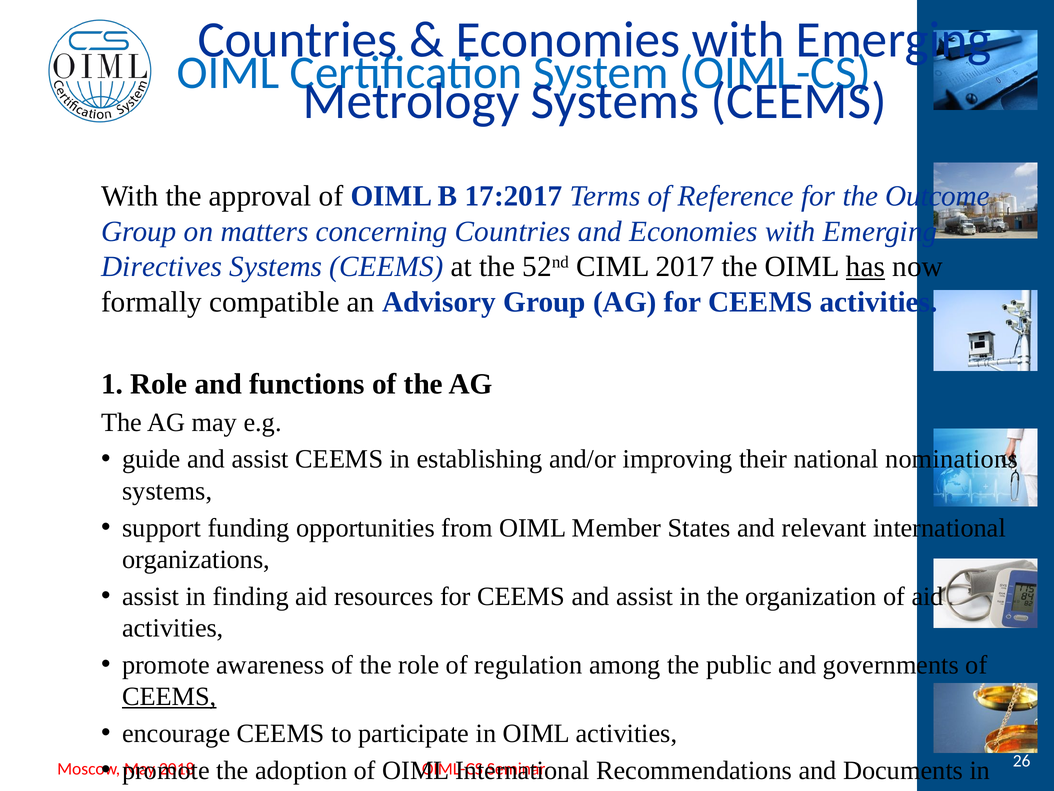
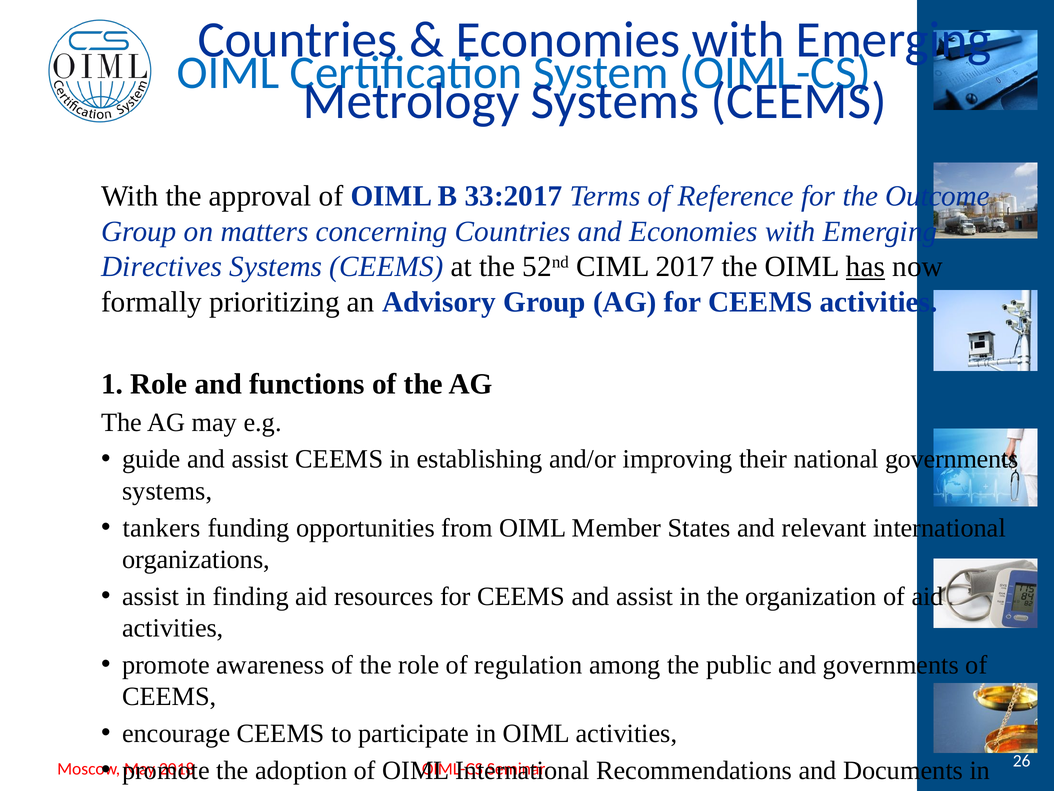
17:2017: 17:2017 -> 33:2017 (514, 196)
compatible: compatible -> prioritizing (274, 302)
national nominations: nominations -> governments (952, 459)
support: support -> tankers (161, 527)
CEEMS underline: present -> none (169, 696)
